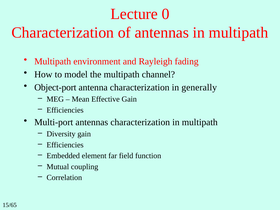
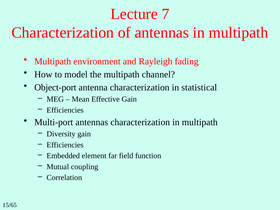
0: 0 -> 7 (166, 14)
generally: generally -> statistical (199, 87)
